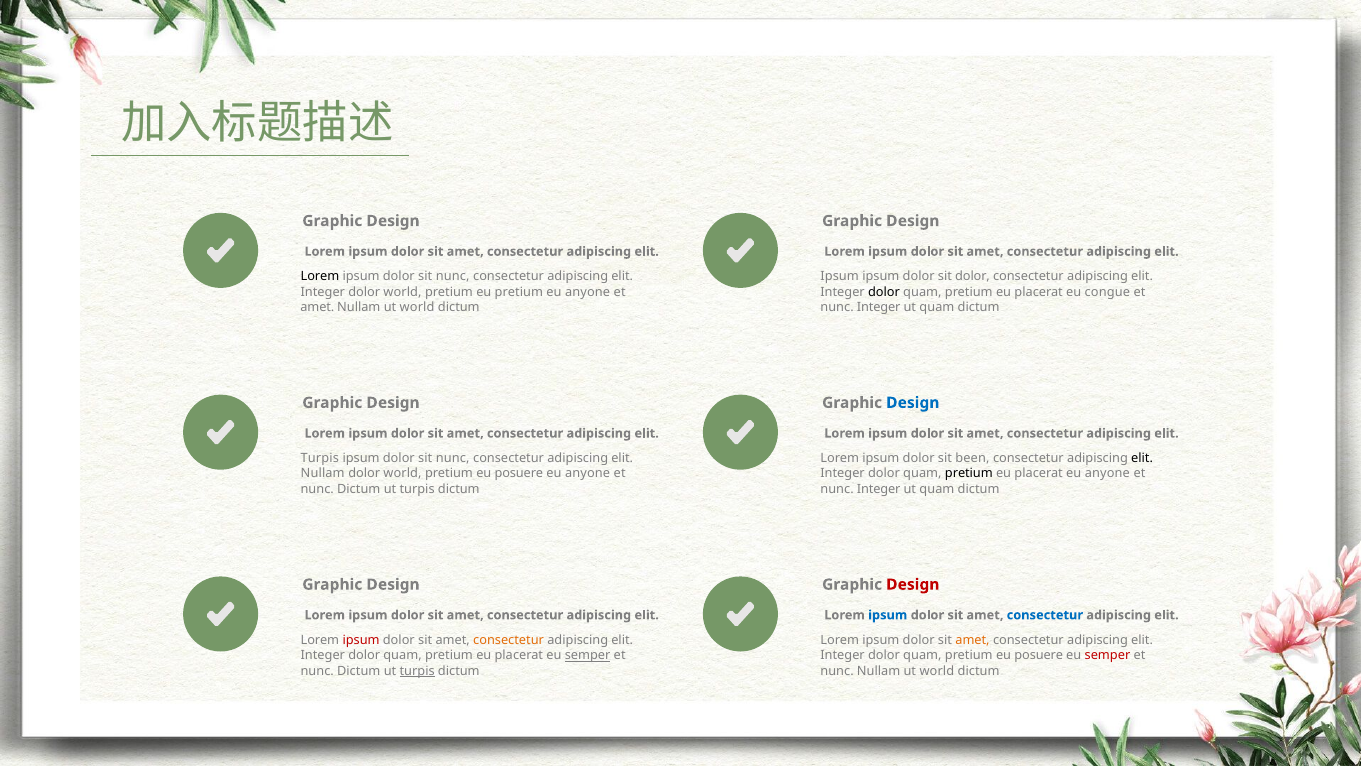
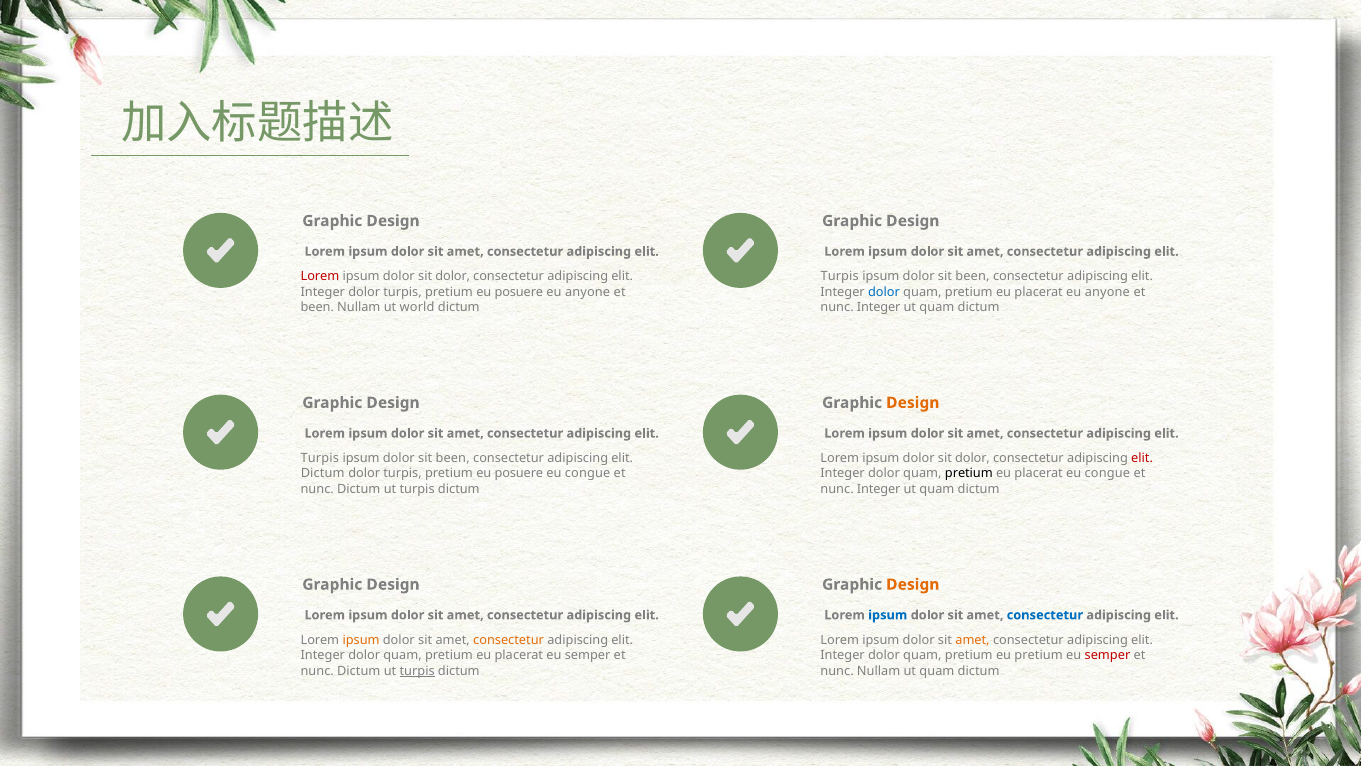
Lorem colour: black -> red (320, 276)
nunc: nunc -> dolor (453, 276)
Ipsum: Ipsum -> Turpis (840, 276)
dolor: dolor -> been (972, 276)
Integer dolor world: world -> turpis (403, 292)
pretium: pretium -> posuere (519, 292)
dolor colour: black -> blue (884, 292)
placerat eu congue: congue -> anyone (1107, 292)
amet: amet -> been (317, 307)
Design colour: blue -> orange (913, 403)
nunc: nunc -> been (453, 458)
been: been -> dolor (973, 458)
elit colour: black -> red (1142, 458)
Nullam: Nullam -> Dictum (323, 474)
world: world -> turpis (403, 474)
anyone: anyone -> congue (588, 474)
placerat eu anyone: anyone -> congue (1107, 474)
Design colour: red -> orange (913, 584)
ipsum colour: red -> orange (361, 640)
semper underline: present -> none (588, 655)
quam pretium eu posuere: posuere -> pretium (1039, 655)
nunc Nullam ut world: world -> quam (937, 671)
